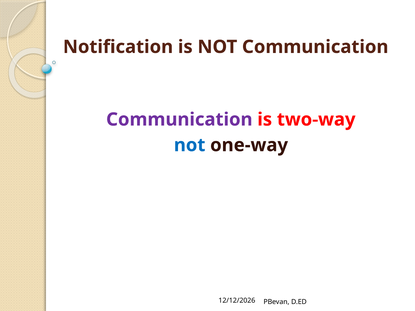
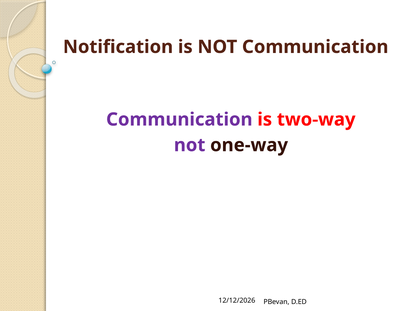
not colour: blue -> purple (190, 145)
